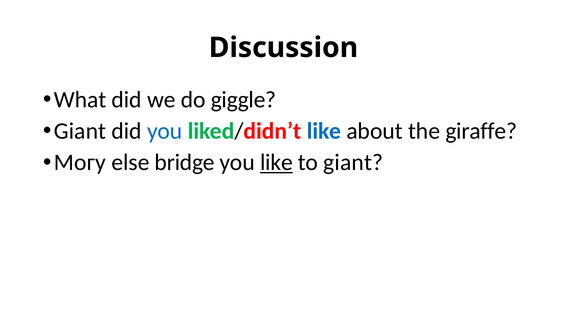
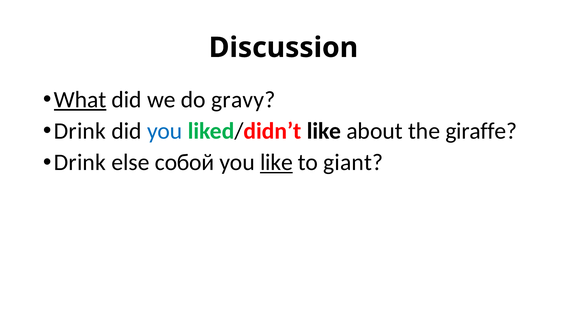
What underline: none -> present (80, 100)
giggle: giggle -> gravy (243, 100)
Giant: Giant -> Drink (80, 131)
like colour: blue -> black (324, 131)
Могу: Могу -> Drink (80, 162)
bridge: bridge -> собой (185, 162)
